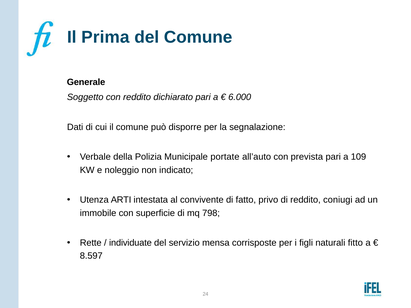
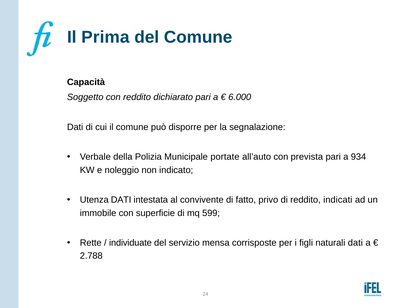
Generale: Generale -> Capacità (86, 82)
109: 109 -> 934 (359, 157)
Utenza ARTI: ARTI -> DATI (121, 200)
coniugi: coniugi -> indicati (338, 200)
798: 798 -> 599 (211, 213)
naturali fitto: fitto -> dati (355, 243)
8.597: 8.597 -> 2.788 (91, 256)
